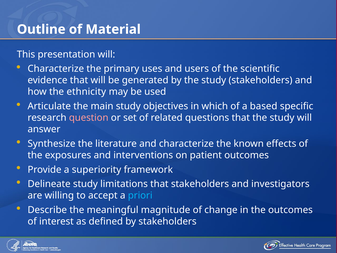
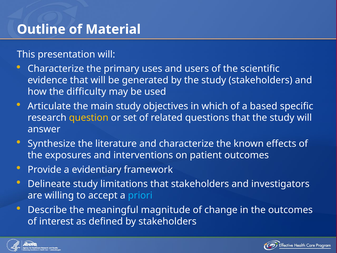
ethnicity: ethnicity -> difficulty (86, 92)
question colour: pink -> yellow (89, 118)
superiority: superiority -> evidentiary (97, 169)
